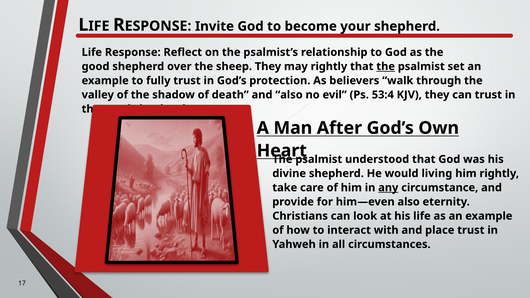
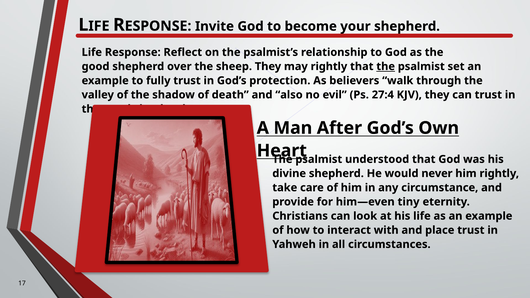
53:4: 53:4 -> 27:4 (383, 95)
living: living -> never (437, 174)
any underline: present -> none (388, 188)
him—even also: also -> tiny (409, 202)
